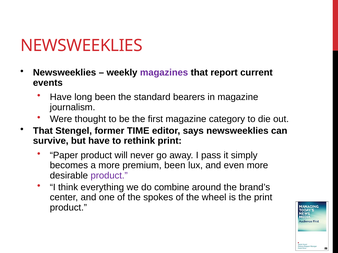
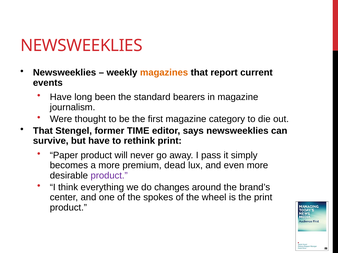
magazines colour: purple -> orange (164, 73)
premium been: been -> dead (175, 166)
combine: combine -> changes (172, 188)
